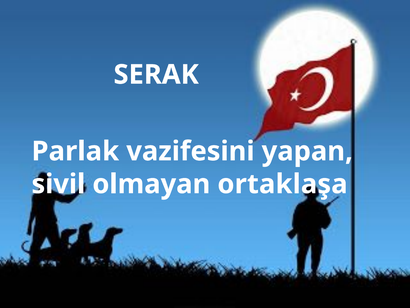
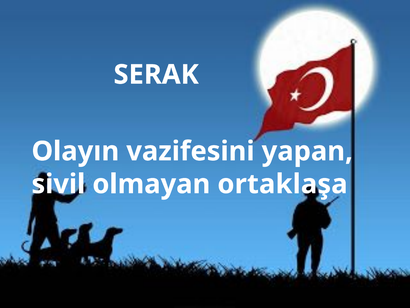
Parlak: Parlak -> Olayın (75, 151)
